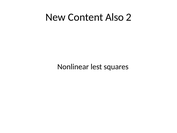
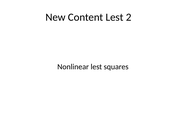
Content Also: Also -> Lest (115, 17)
